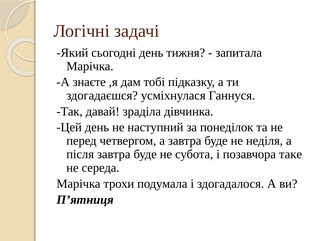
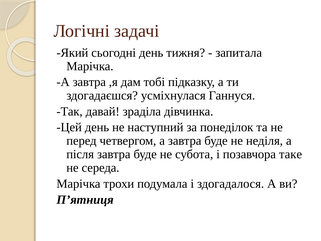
знаєте: знаєте -> завтра (89, 82)
